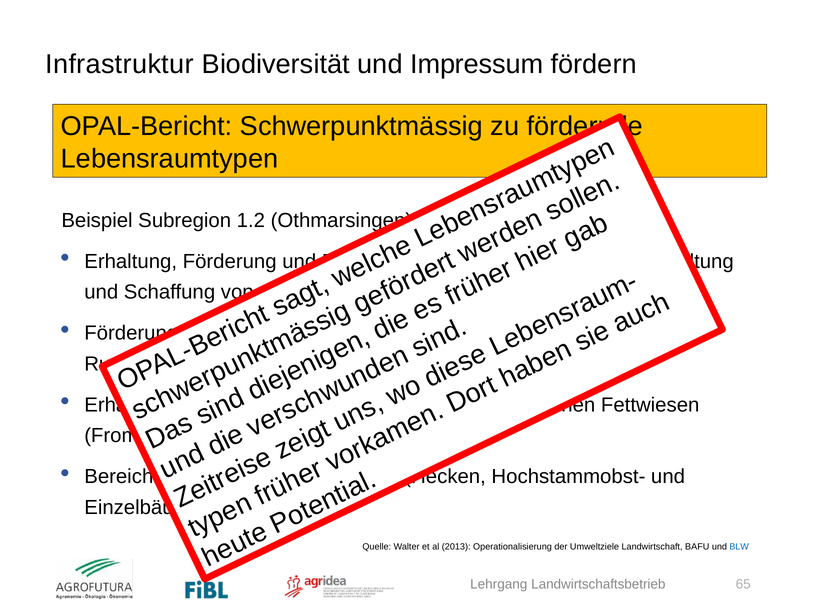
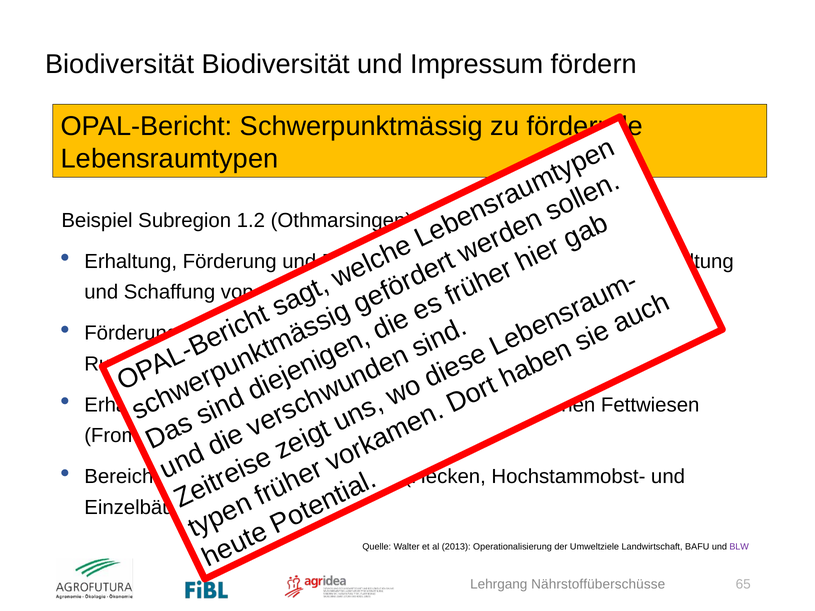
Infrastruktur: Infrastruktur -> Biodiversität (120, 64)
BLW colour: blue -> purple (739, 547)
Landwirtschaftsbetrieb: Landwirtschaftsbetrieb -> Nährstoffüberschüsse (598, 585)
